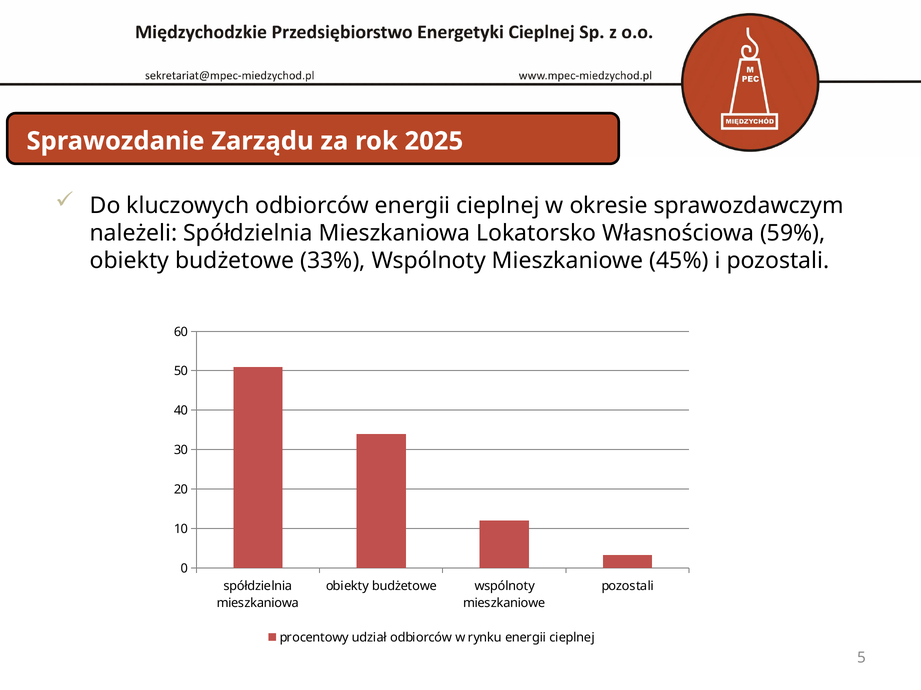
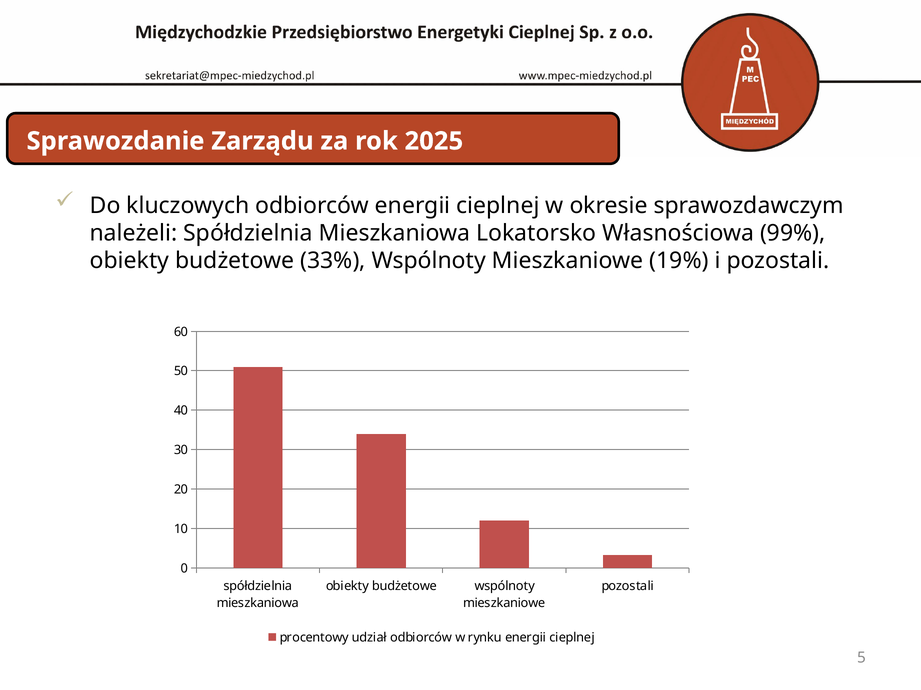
59%: 59% -> 99% (793, 233)
45%: 45% -> 19% (679, 261)
